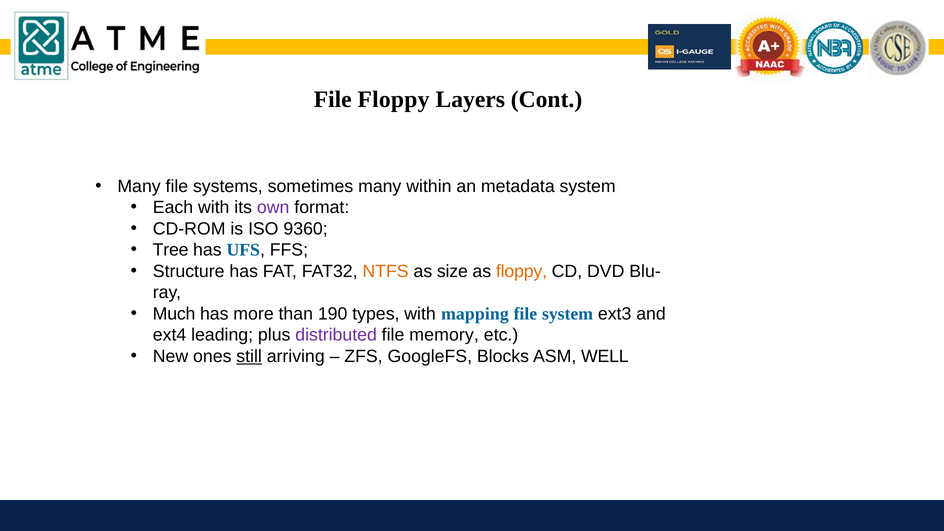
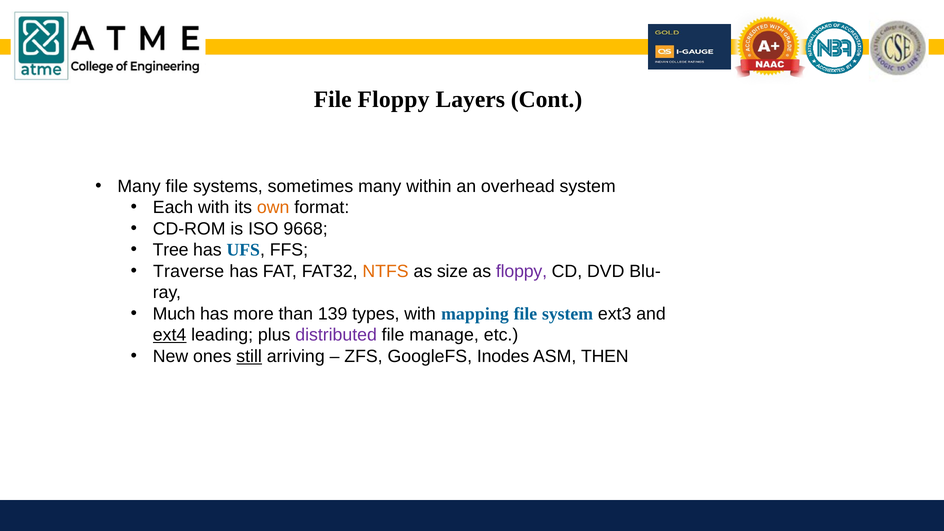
metadata: metadata -> overhead (518, 186)
own colour: purple -> orange (273, 208)
9360: 9360 -> 9668 (306, 229)
Structure: Structure -> Traverse (189, 271)
floppy colour: orange -> purple (522, 271)
190: 190 -> 139 (333, 314)
ext4 underline: none -> present (170, 335)
memory: memory -> manage (444, 335)
Blocks: Blocks -> Inodes (503, 356)
WELL: WELL -> THEN (605, 356)
